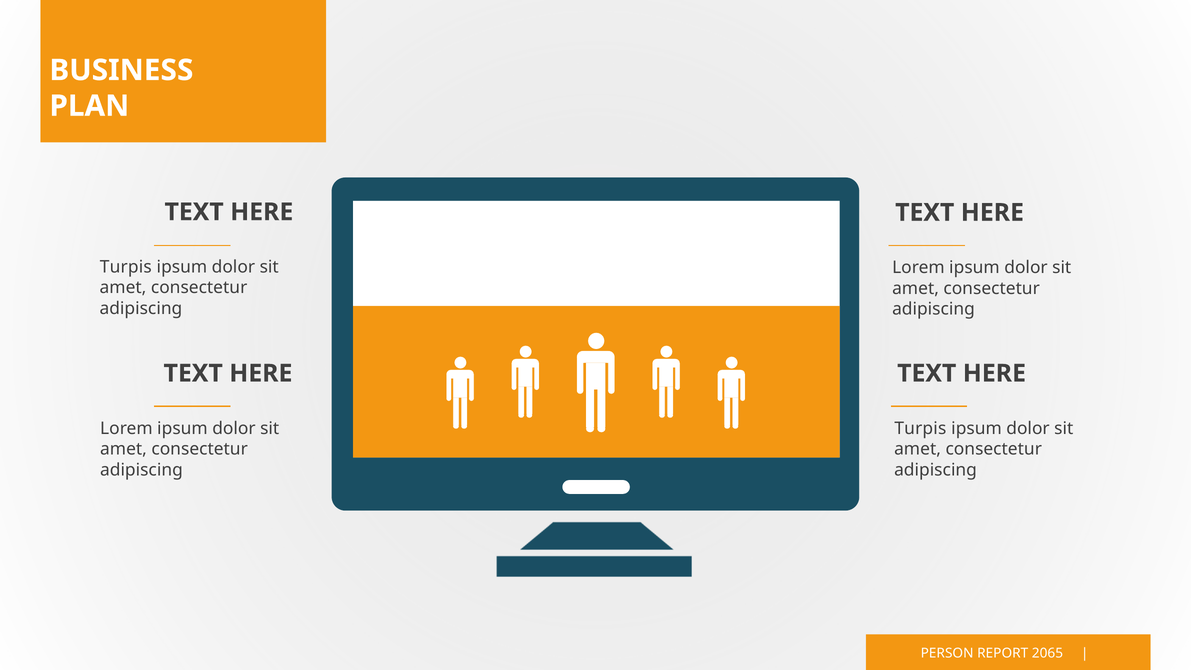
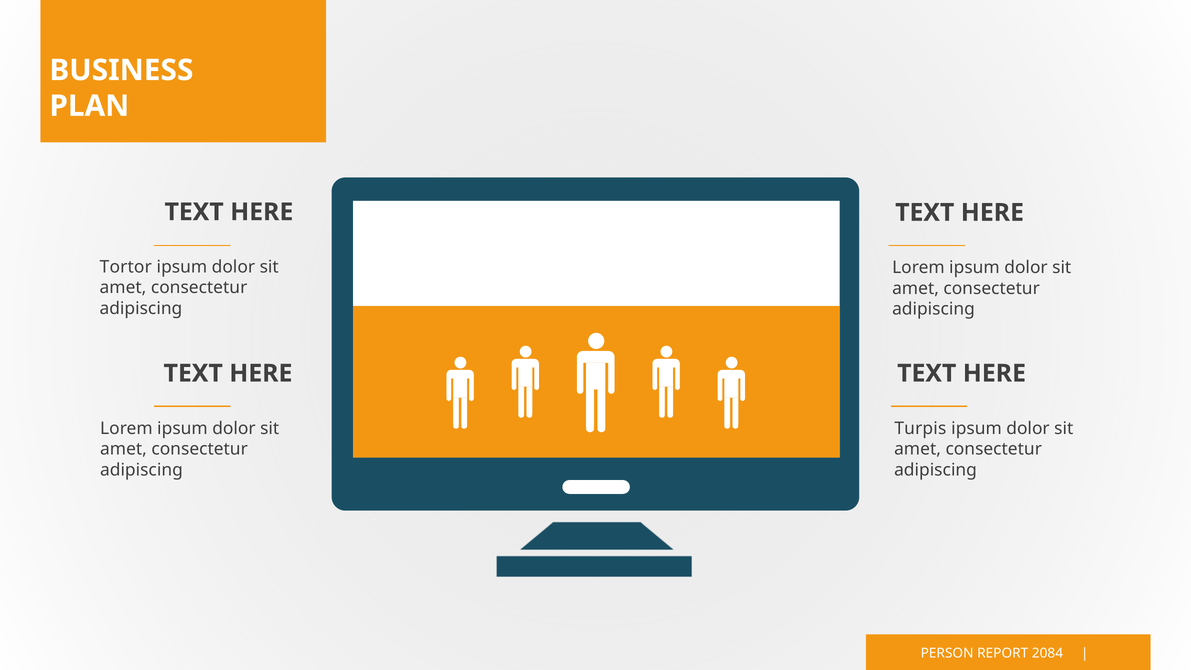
Turpis: Turpis -> Tortor (126, 267)
2065: 2065 -> 2084 (1047, 653)
